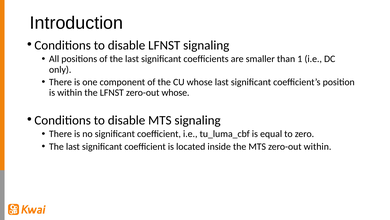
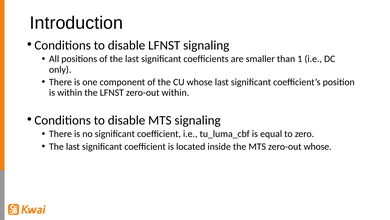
zero-out whose: whose -> within (175, 92)
zero-out within: within -> whose (318, 146)
